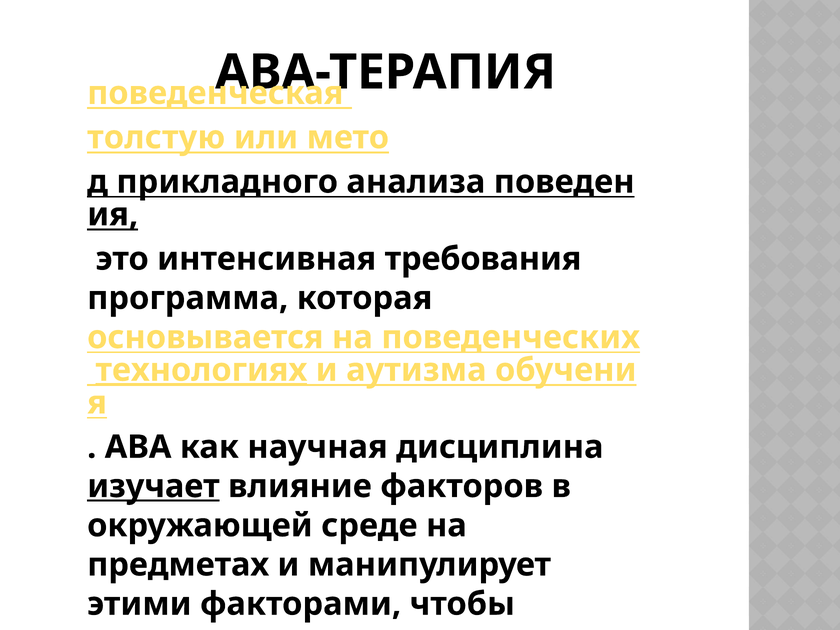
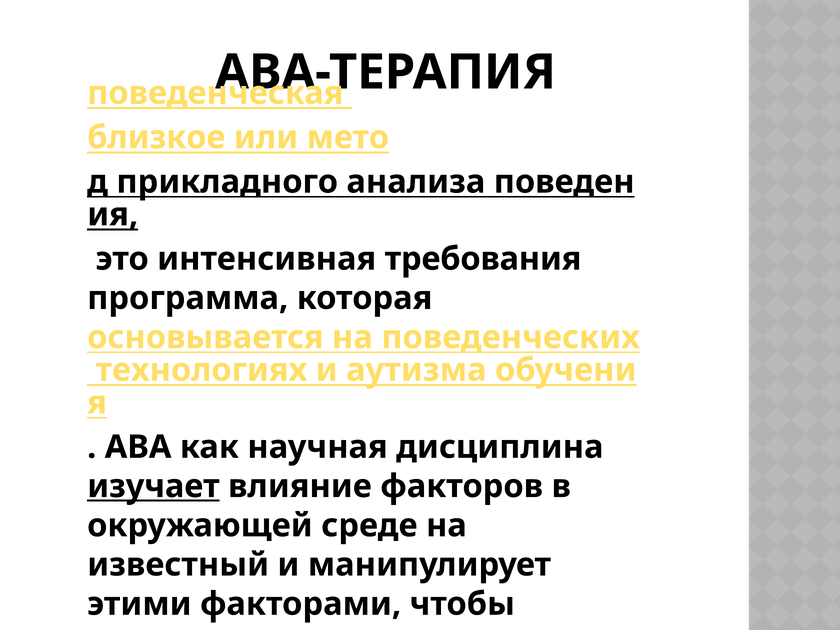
толстую: толстую -> близкое (156, 137)
технологиях underline: present -> none (201, 370)
предметах: предметах -> известный (178, 565)
